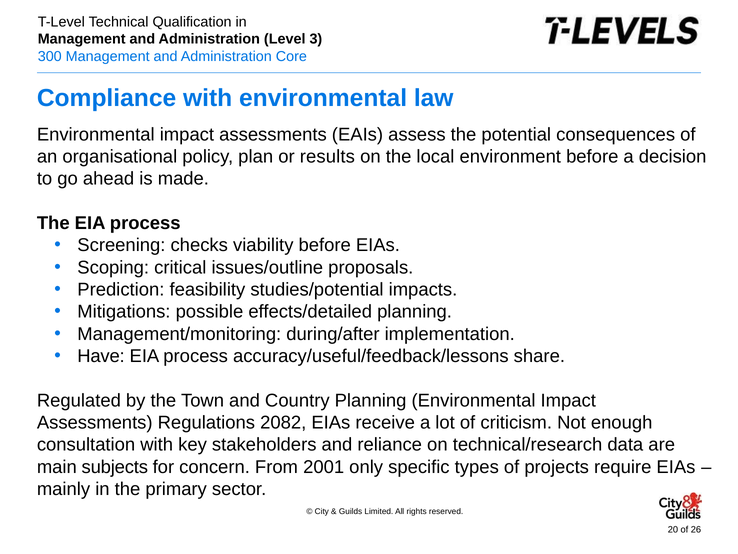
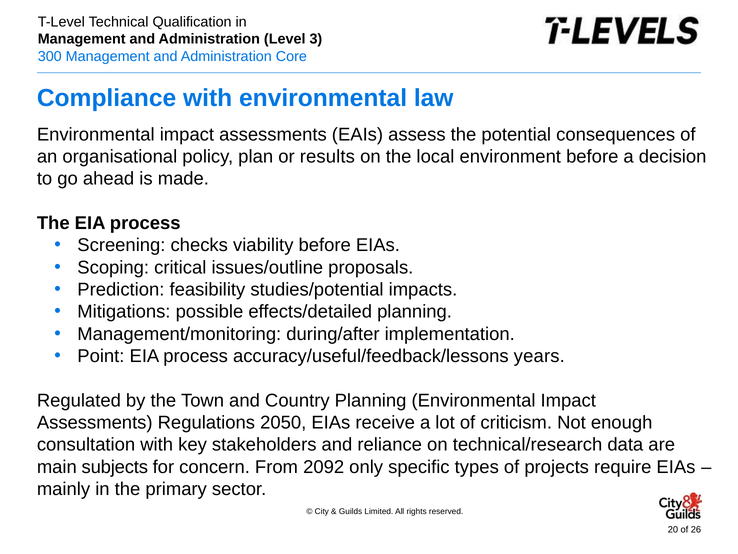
Have: Have -> Point (101, 356)
share: share -> years (539, 356)
2082: 2082 -> 2050 (283, 422)
2001: 2001 -> 2092 (324, 466)
